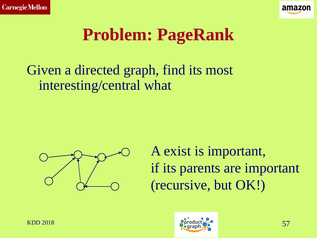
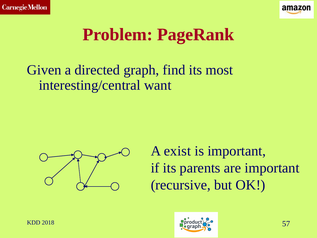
what: what -> want (158, 85)
